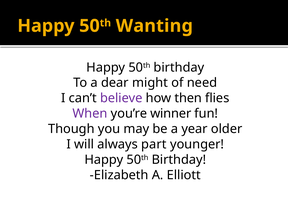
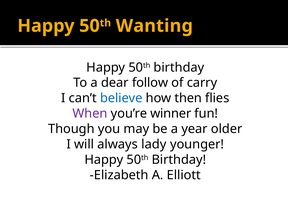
might: might -> follow (150, 83)
need: need -> carry (202, 83)
believe colour: purple -> blue (121, 98)
part: part -> lady (154, 144)
